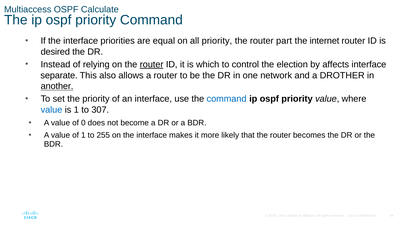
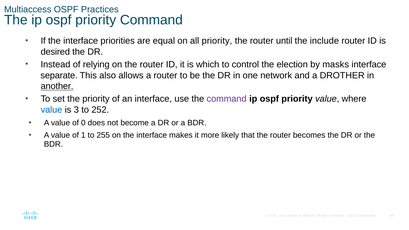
Calculate: Calculate -> Practices (100, 9)
part: part -> until (284, 41)
internet: internet -> include (324, 41)
router underline: present -> none (152, 64)
affects: affects -> masks (336, 64)
command colour: blue -> purple (227, 99)
is 1: 1 -> 3 (76, 110)
307: 307 -> 252 (100, 110)
